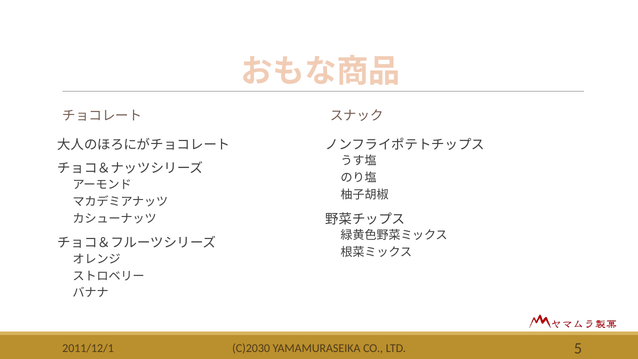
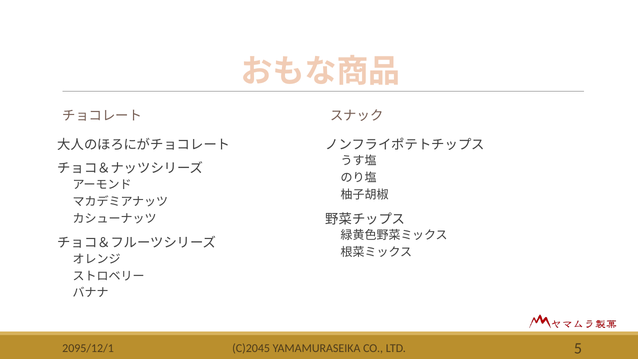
C)2030: C)2030 -> C)2045 (251, 348)
2011/12/1: 2011/12/1 -> 2095/12/1 (88, 348)
